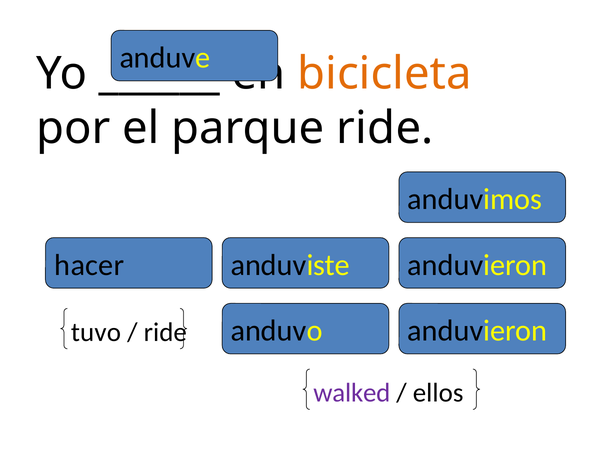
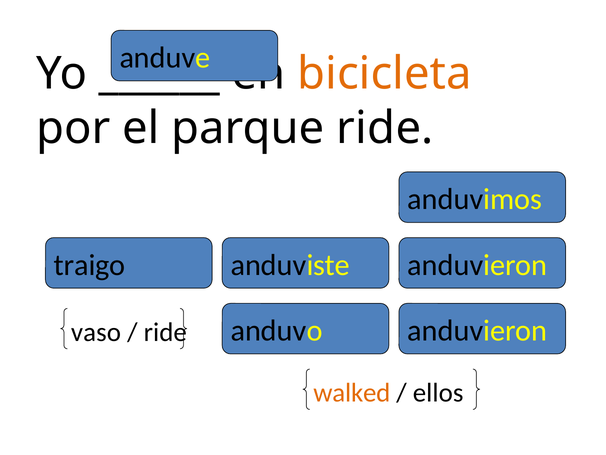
hacer: hacer -> traigo (90, 265)
tuvo: tuvo -> vaso (96, 332)
walked colour: purple -> orange (352, 392)
